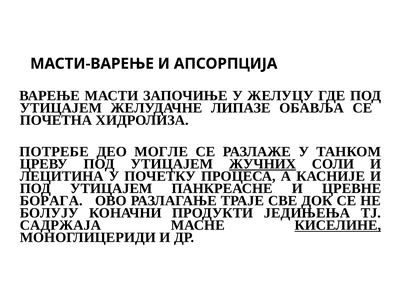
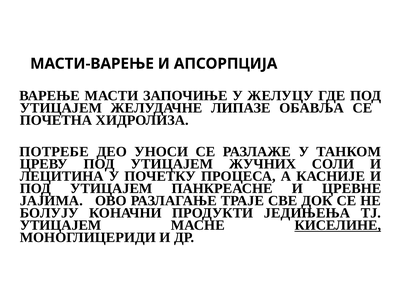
МОГЛЕ: МОГЛЕ -> УНОСИ (161, 152)
ЖУЧНИХ underline: present -> none (263, 164)
БОРАГА: БОРАГА -> ЈАЈИМА (51, 201)
САДРЖАЈА: САДРЖАЈА -> УТИЦАЈЕМ (61, 225)
